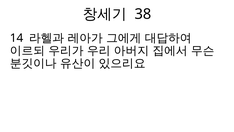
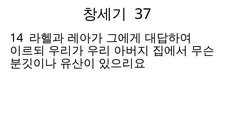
38: 38 -> 37 (143, 14)
